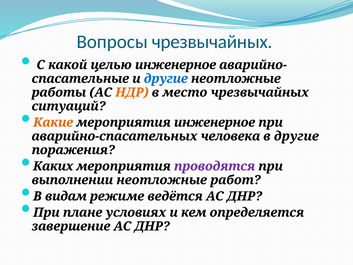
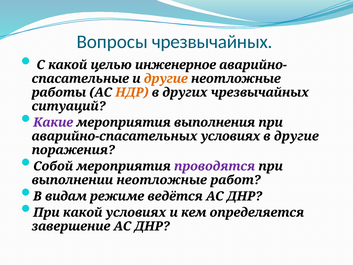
другие colour: blue -> orange (166, 79)
место: место -> других (185, 92)
Какие colour: orange -> purple (53, 122)
мероприятия инженерное: инженерное -> выполнения (215, 122)
аварийно-спасательных человека: человека -> условиях (231, 136)
Каких: Каких -> Собой (53, 166)
При плане: плане -> какой (83, 212)
